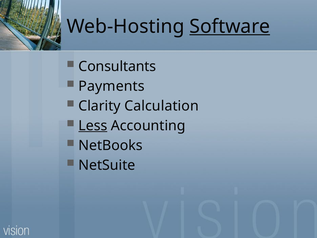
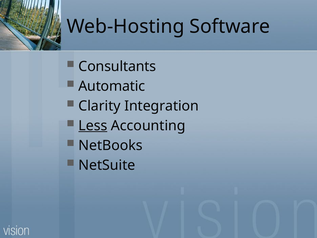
Software underline: present -> none (230, 26)
Payments: Payments -> Automatic (112, 86)
Calculation: Calculation -> Integration (162, 106)
